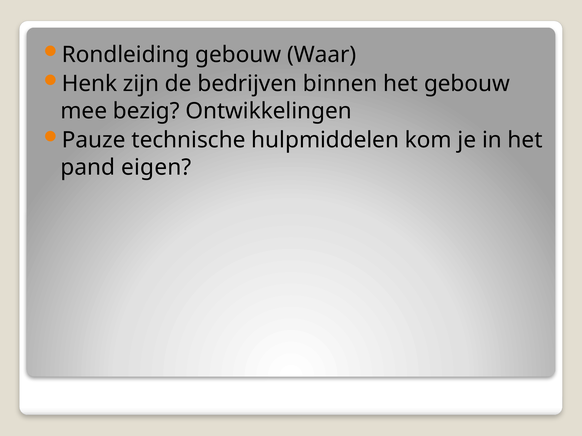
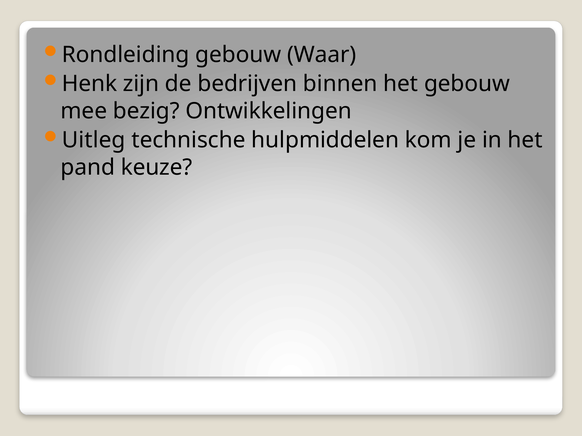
Pauze: Pauze -> Uitleg (94, 140)
eigen: eigen -> keuze (157, 167)
